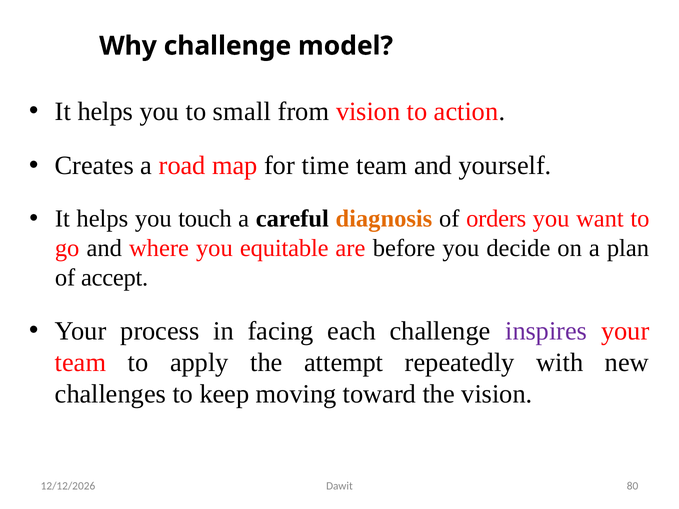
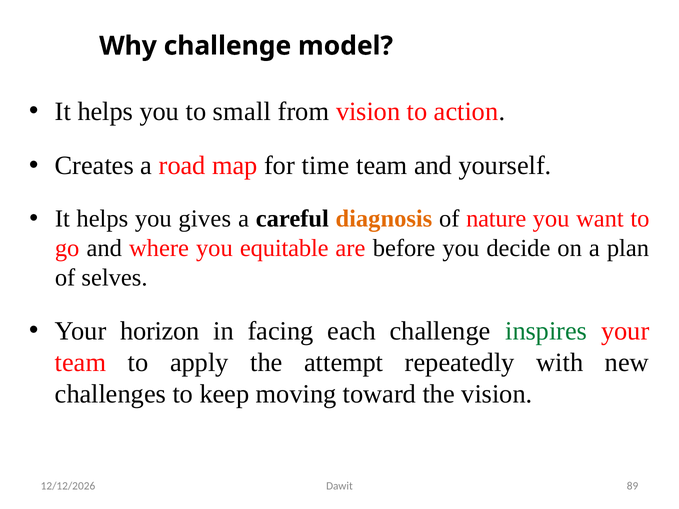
touch: touch -> gives (205, 219)
orders: orders -> nature (496, 219)
accept: accept -> selves (114, 278)
process: process -> horizon (160, 331)
inspires colour: purple -> green (546, 331)
80: 80 -> 89 (633, 486)
